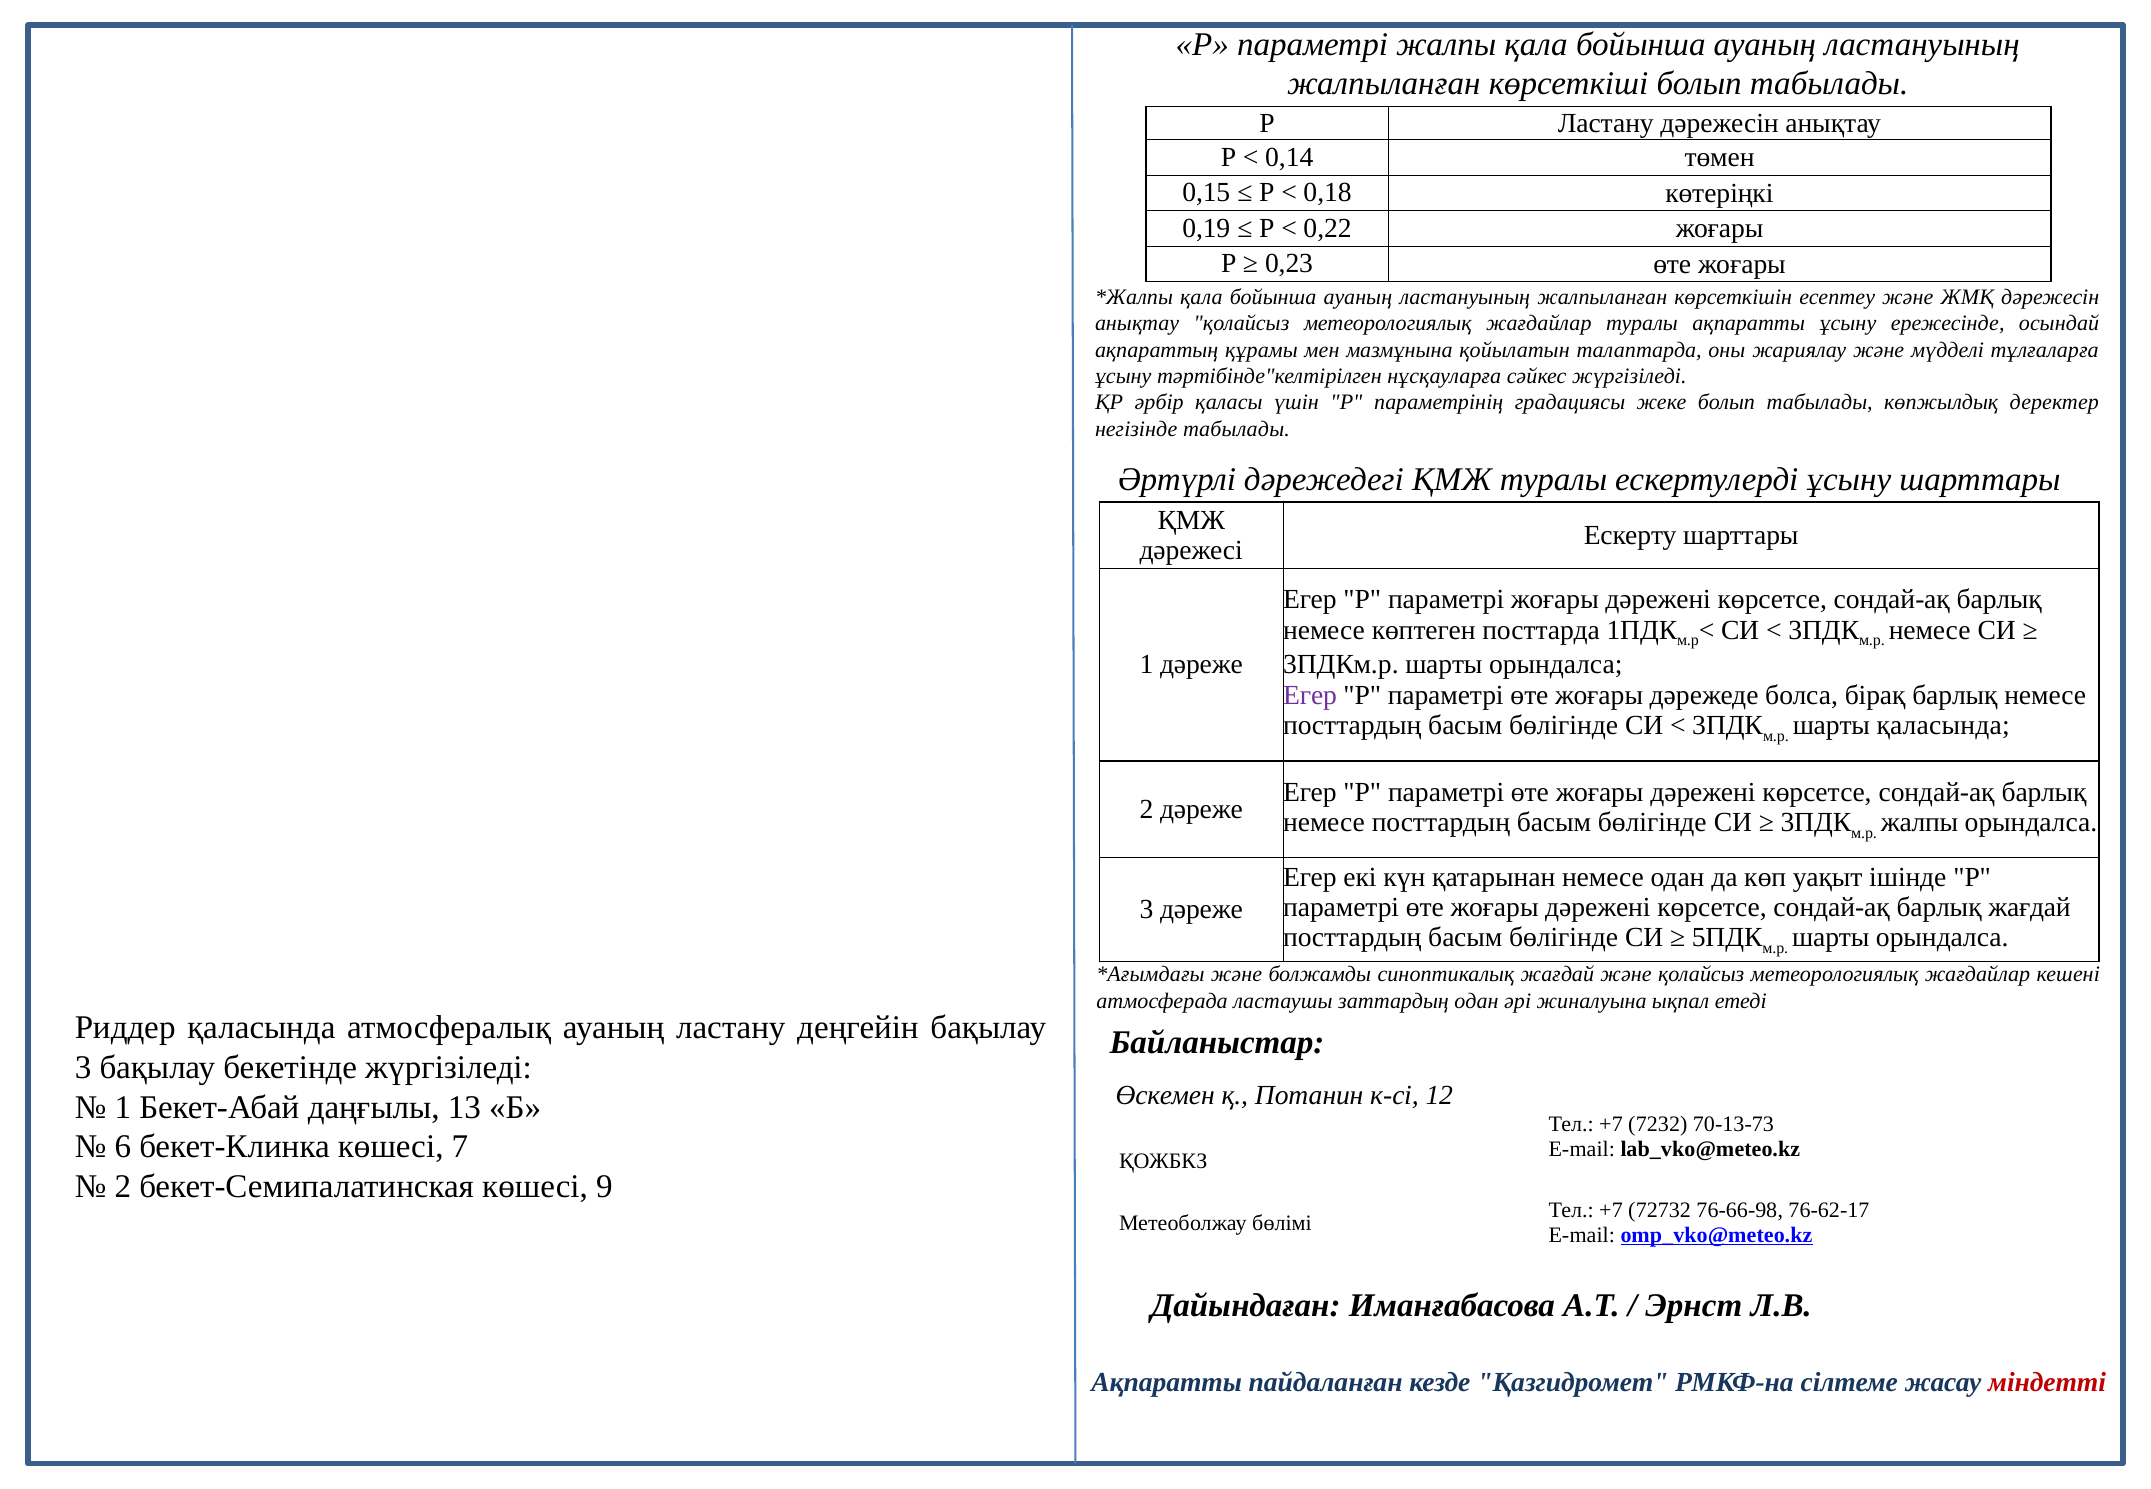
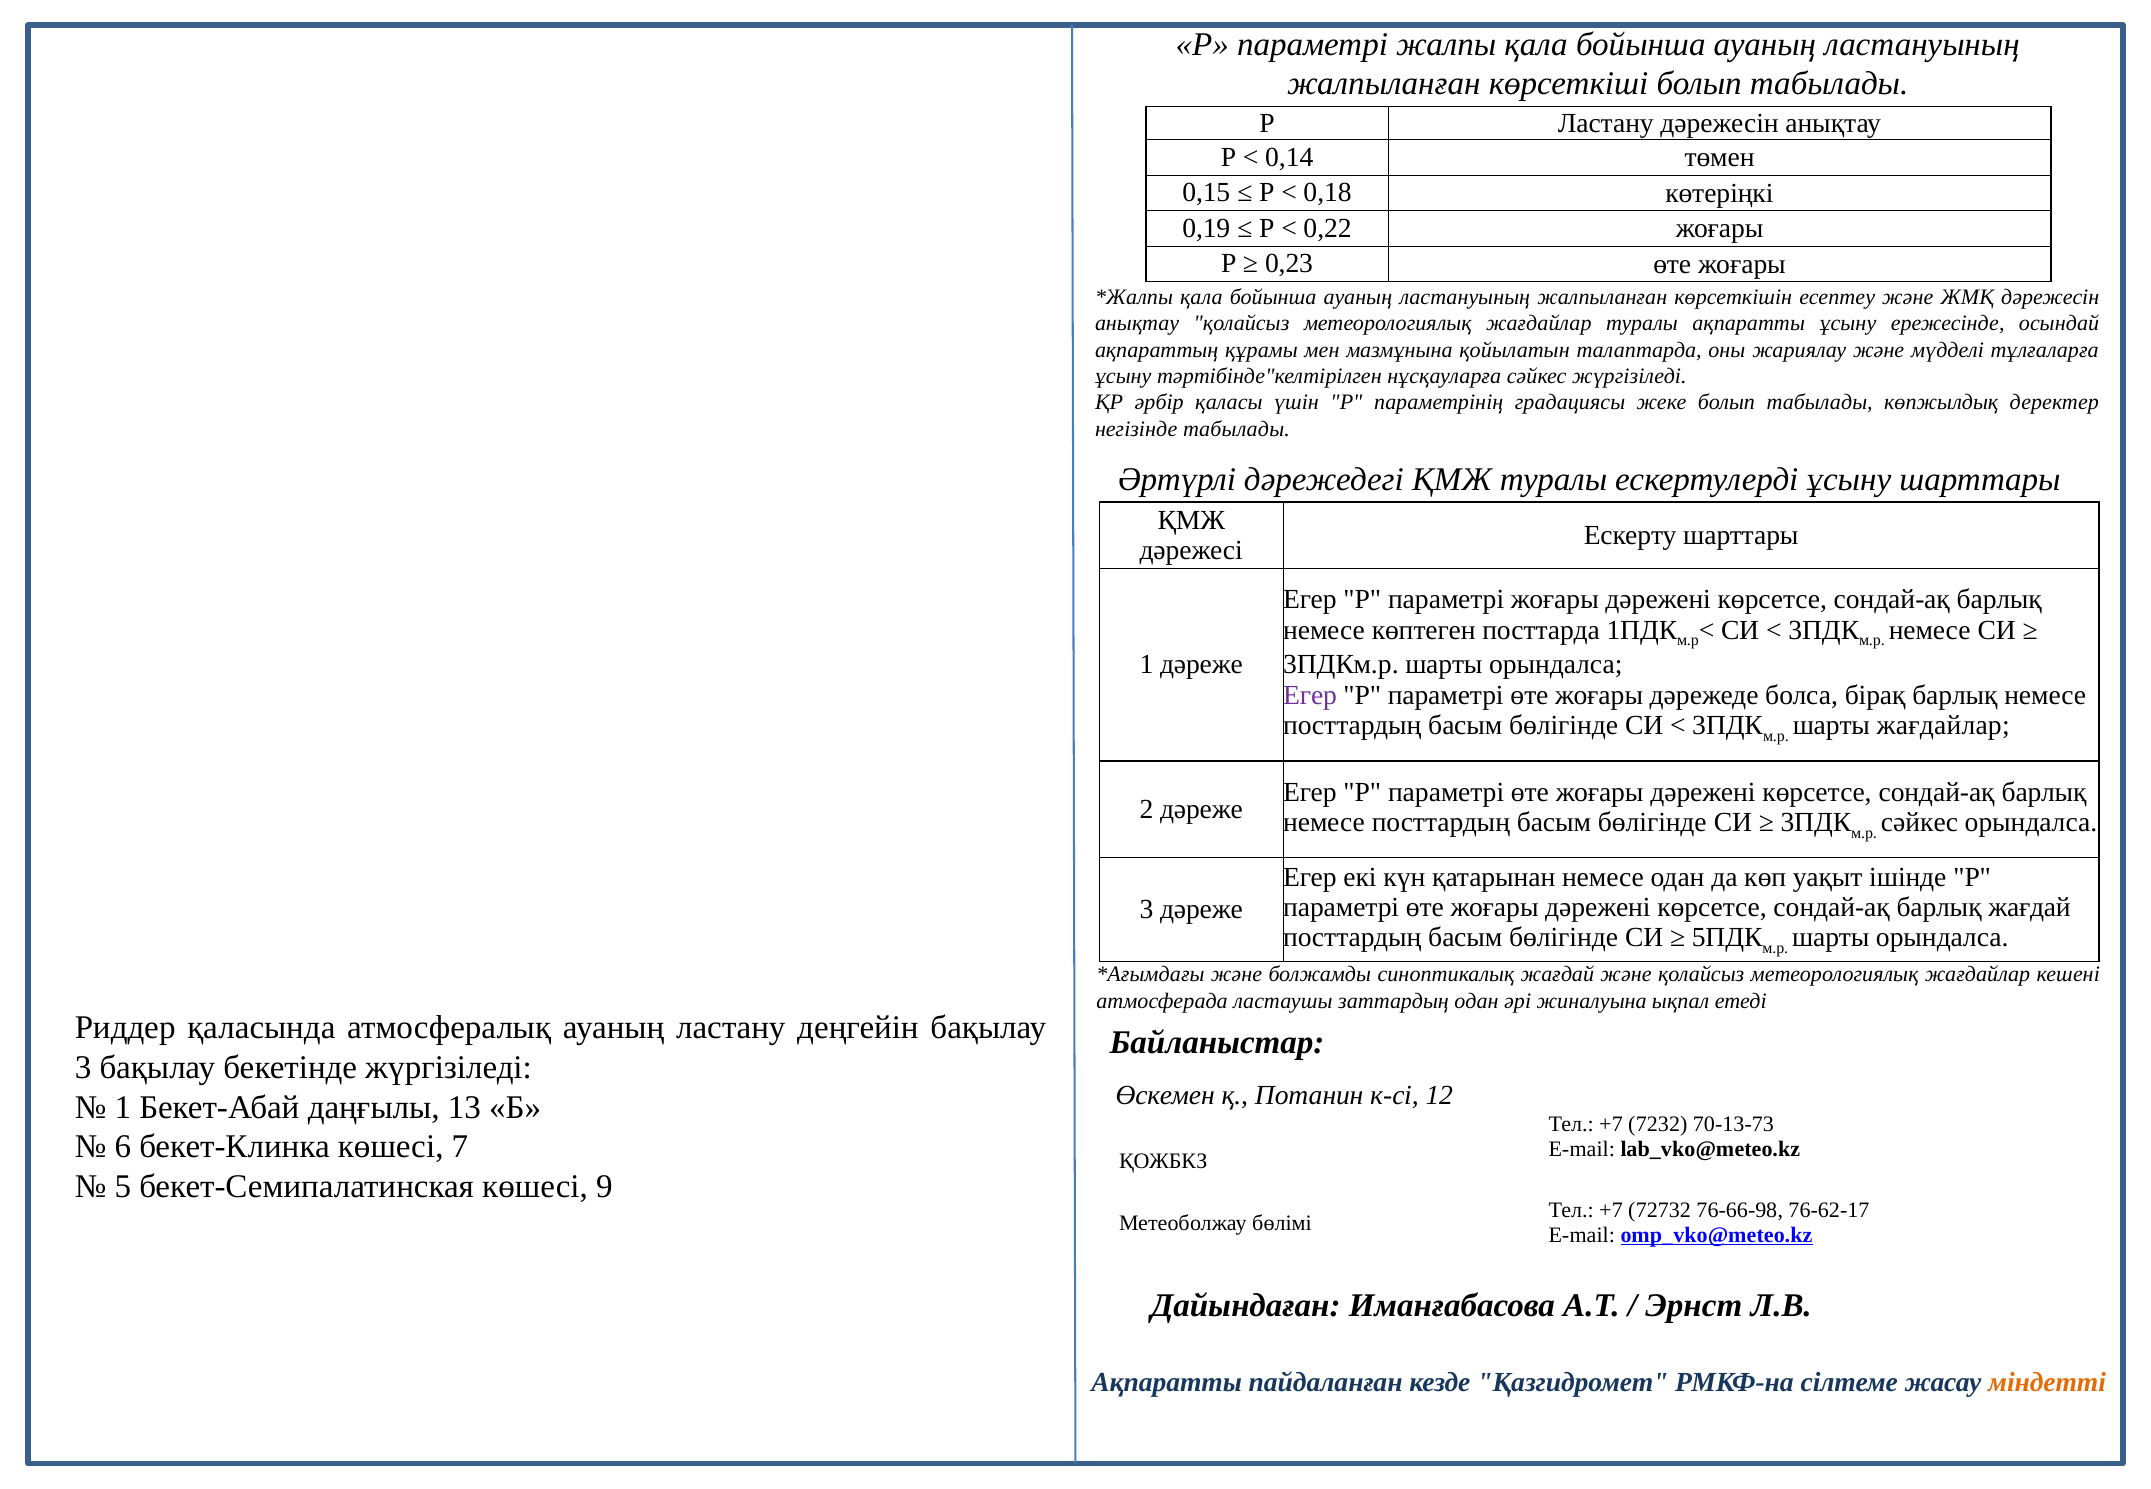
шарты қаласында: қаласында -> жағдайлар (1943, 726)
жалпы: жалпы -> сәйкес (1919, 822)
2: 2 -> 5 (123, 1187)
міндетті colour: red -> orange (2047, 1382)
